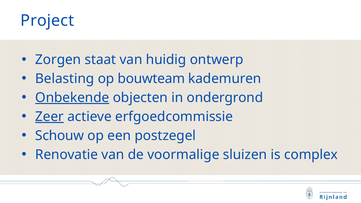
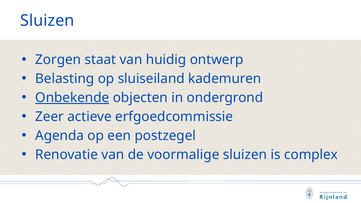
Project: Project -> Sluizen (47, 21)
bouwteam: bouwteam -> sluiseiland (151, 79)
Zeer underline: present -> none (49, 117)
Schouw: Schouw -> Agenda (60, 136)
